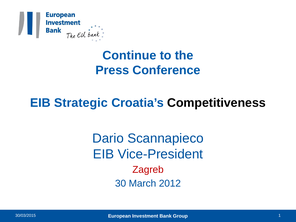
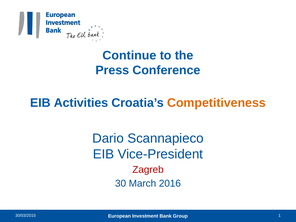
Strategic: Strategic -> Activities (81, 103)
Competitiveness colour: black -> orange (216, 103)
2012: 2012 -> 2016 (170, 183)
